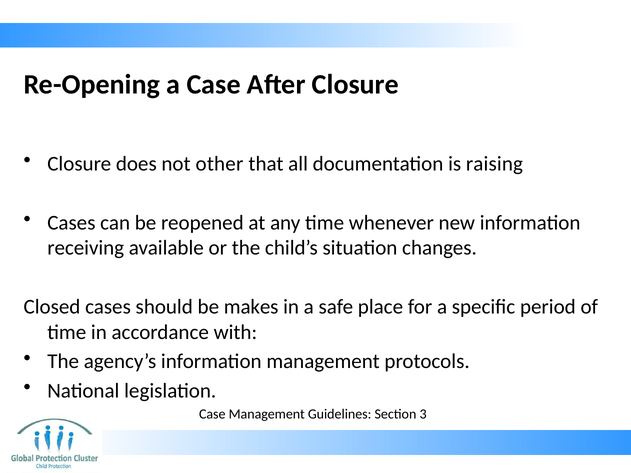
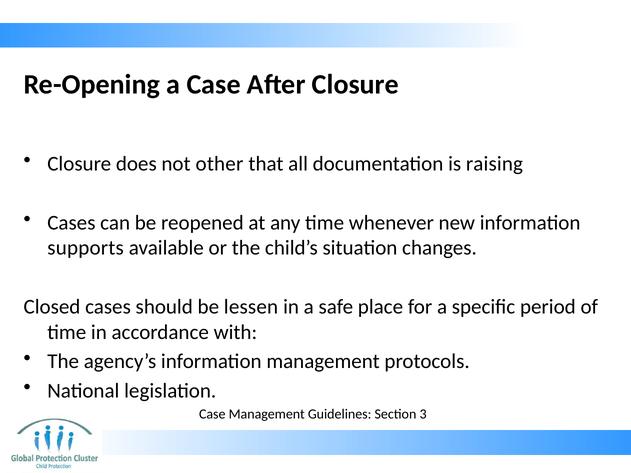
receiving: receiving -> supports (86, 248)
makes: makes -> lessen (251, 307)
